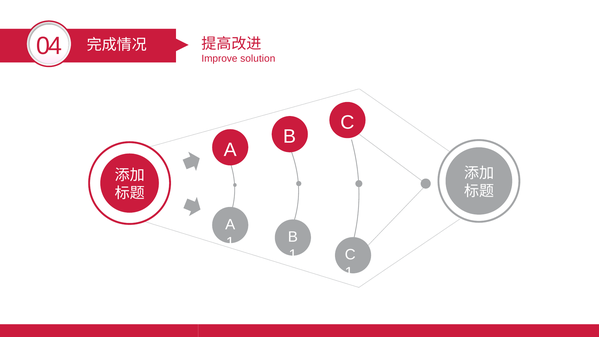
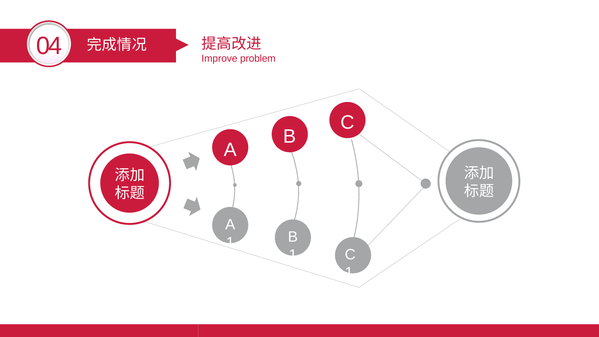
solution: solution -> problem (258, 59)
